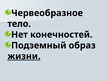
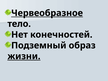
Червеобразное underline: none -> present (47, 13)
